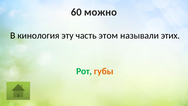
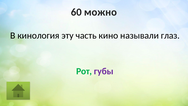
этом: этом -> кино (108, 35)
этих: этих -> глаз (170, 35)
губы colour: orange -> purple (104, 71)
